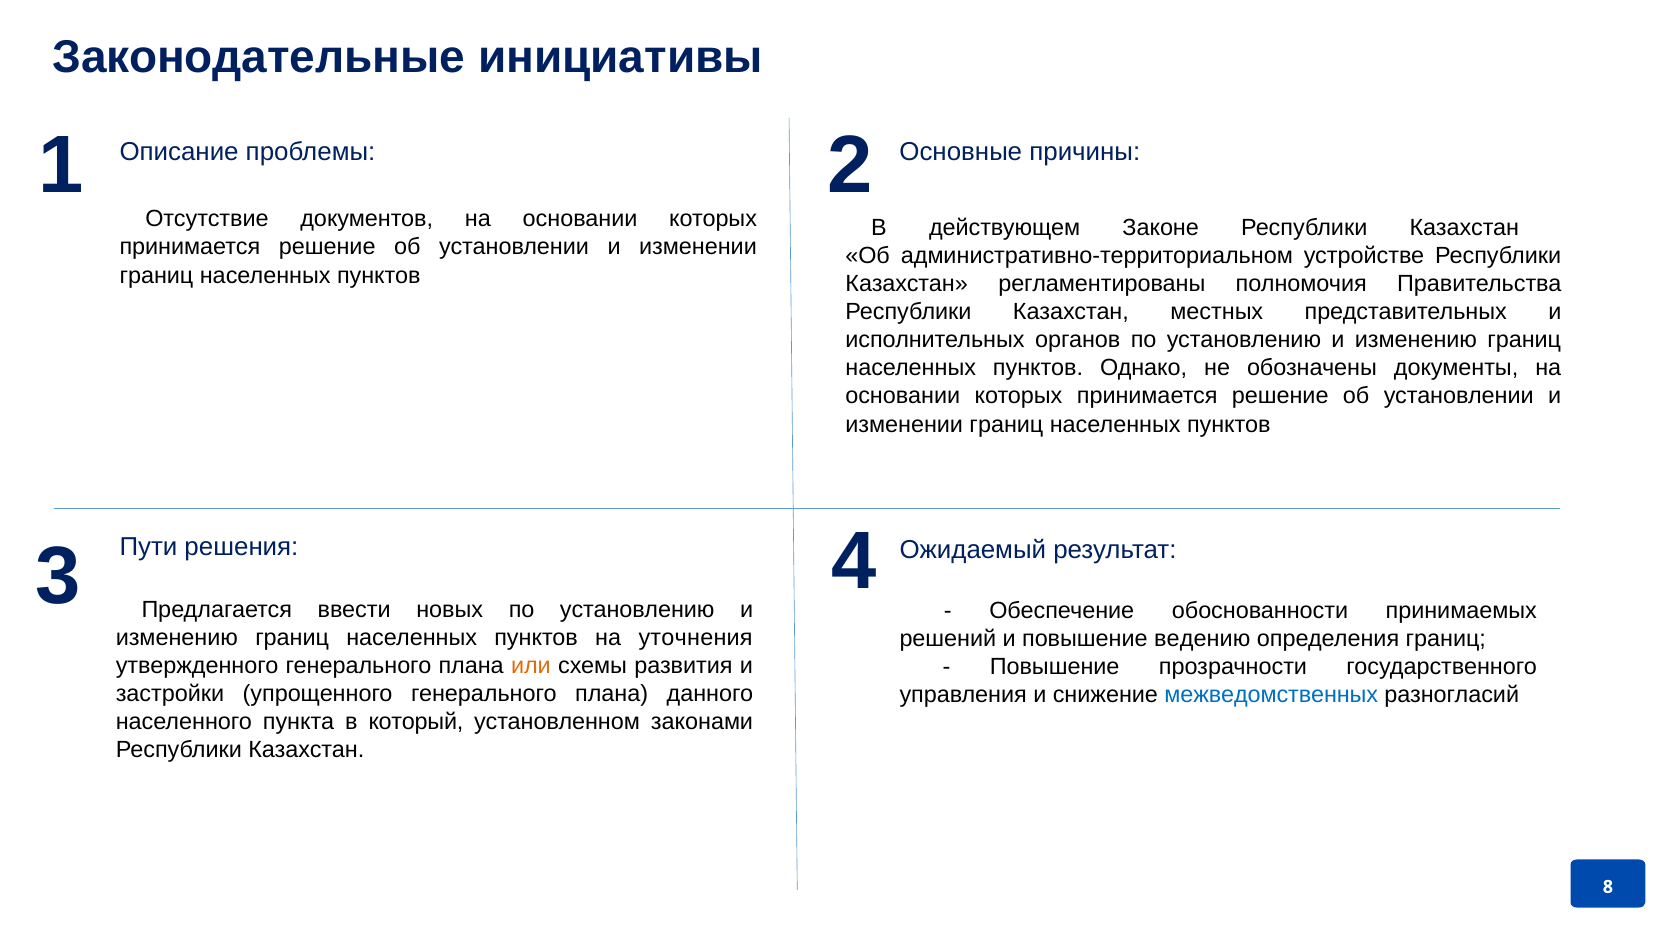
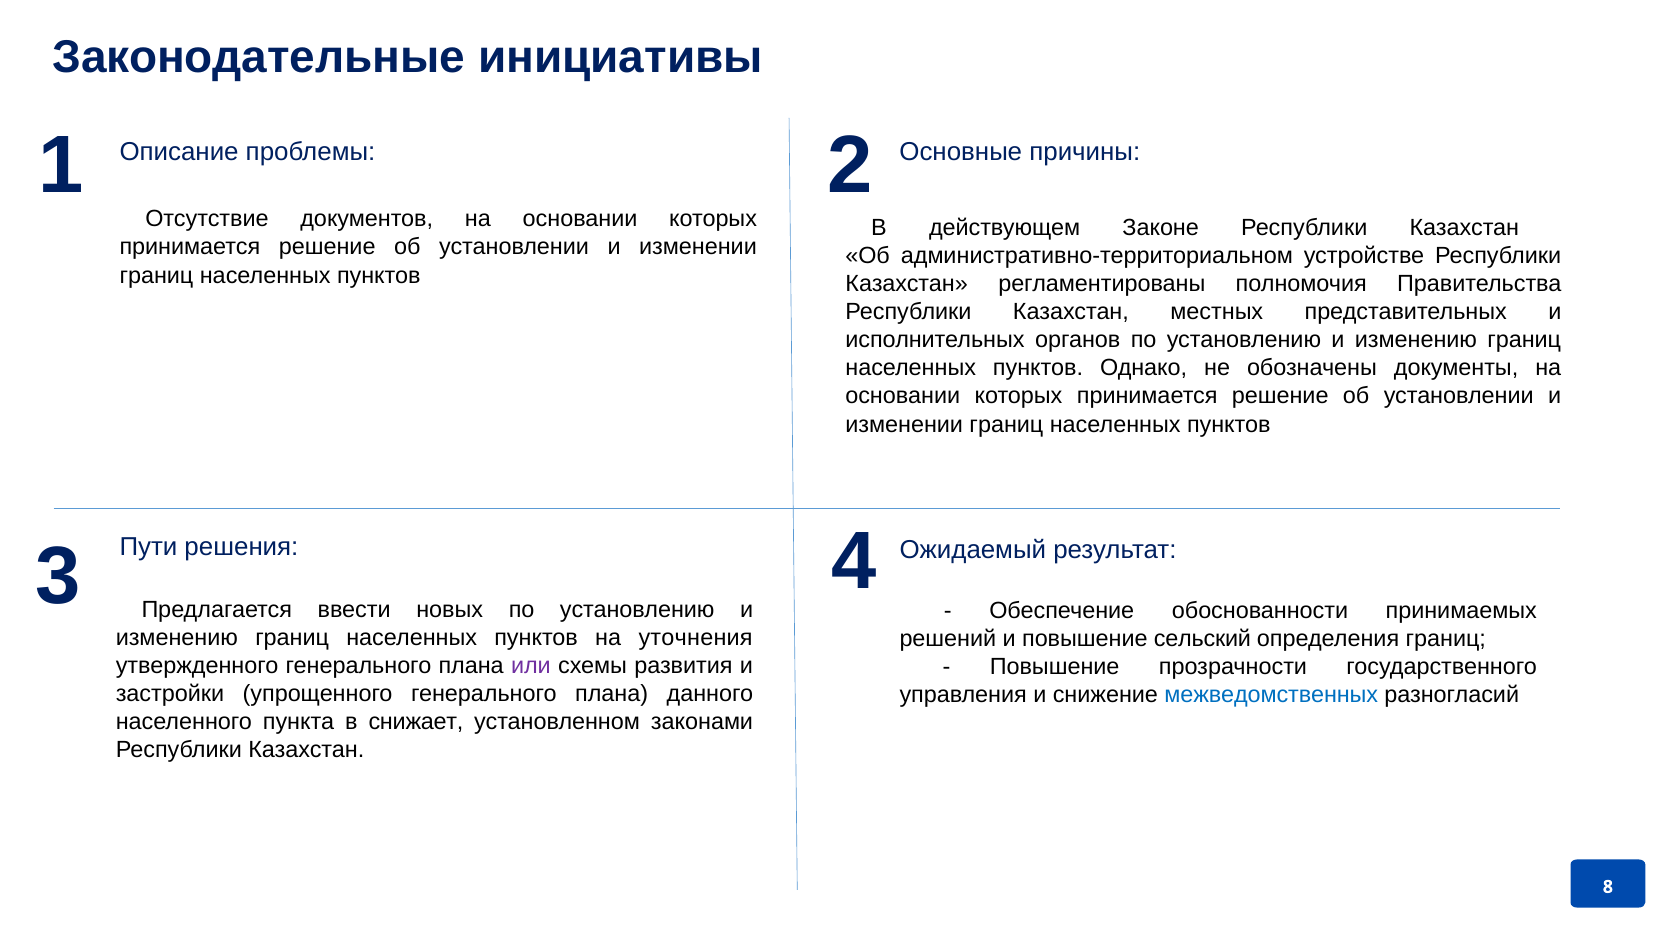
ведению: ведению -> сельский (1202, 639)
или colour: orange -> purple (531, 666)
который: который -> снижает (416, 722)
